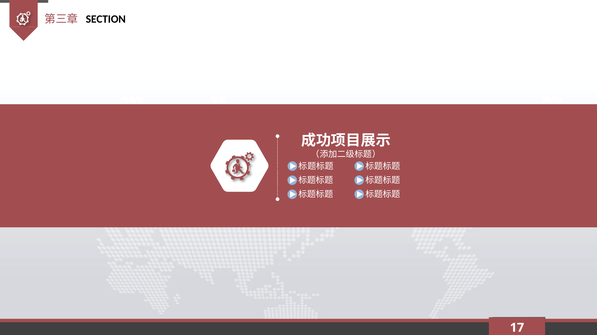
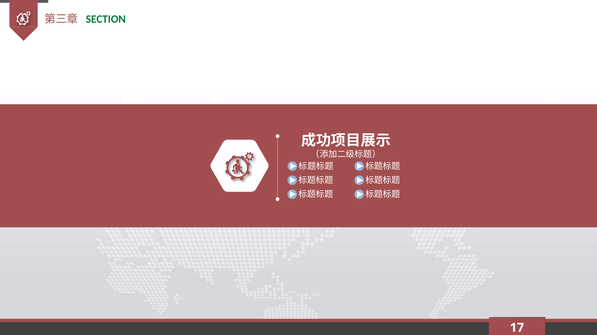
SECTION colour: black -> green (106, 19)
